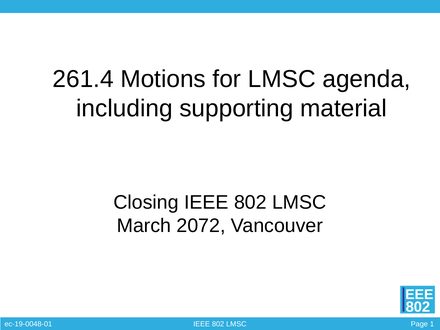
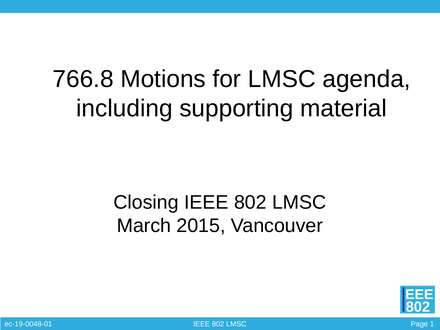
261.4: 261.4 -> 766.8 (83, 79)
2072: 2072 -> 2015 (201, 226)
